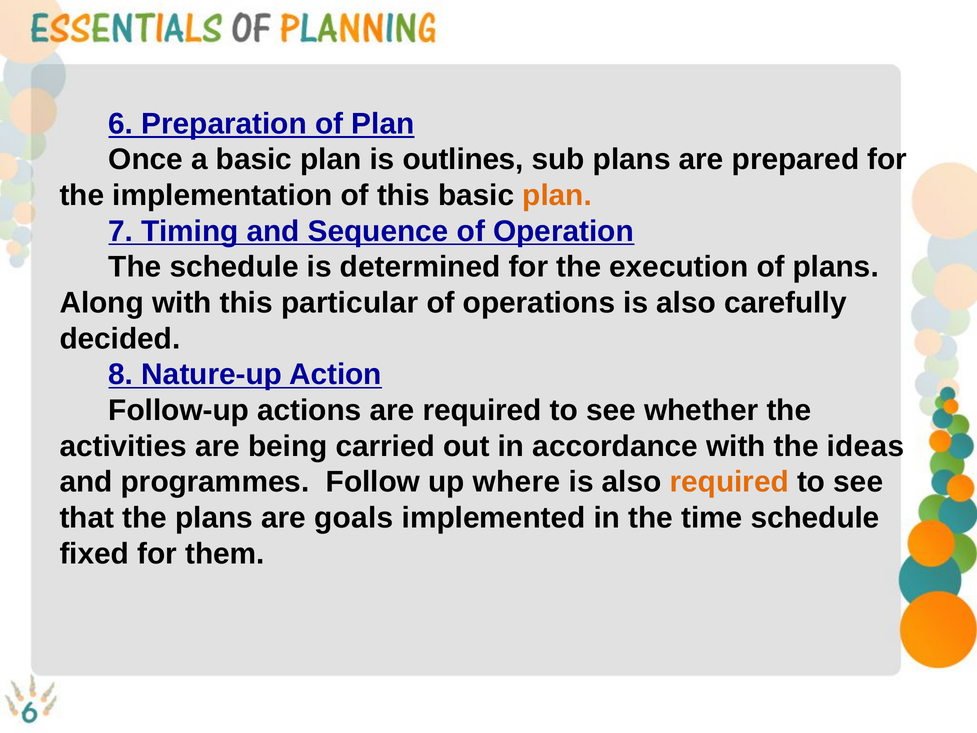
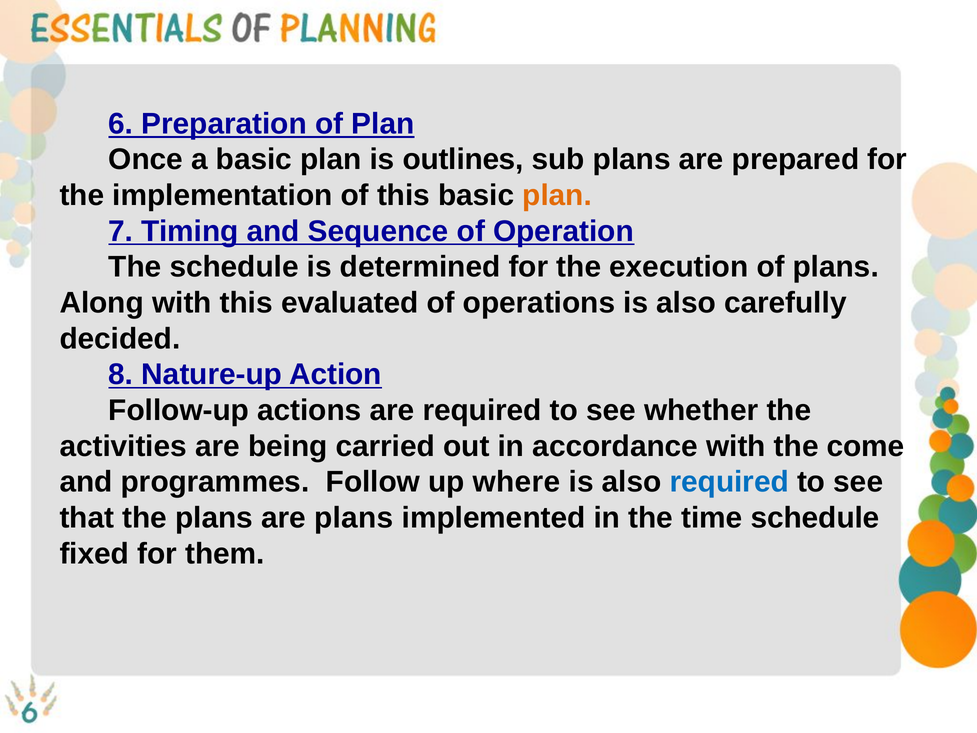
particular: particular -> evaluated (350, 303)
ideas: ideas -> come (866, 446)
required colour: orange -> blue (729, 482)
are goals: goals -> plans (354, 518)
